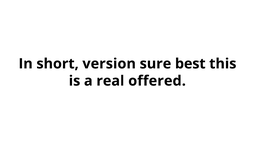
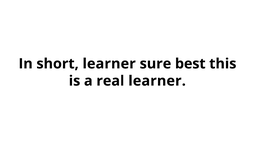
short version: version -> learner (109, 64)
real offered: offered -> learner (157, 81)
